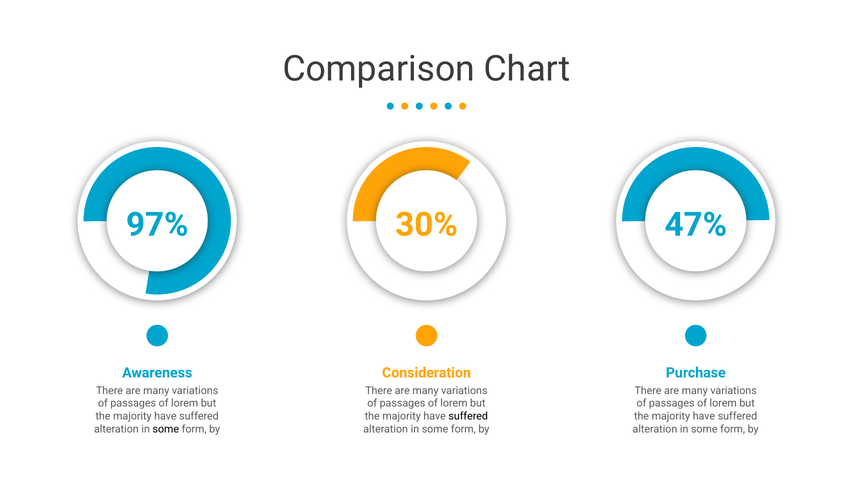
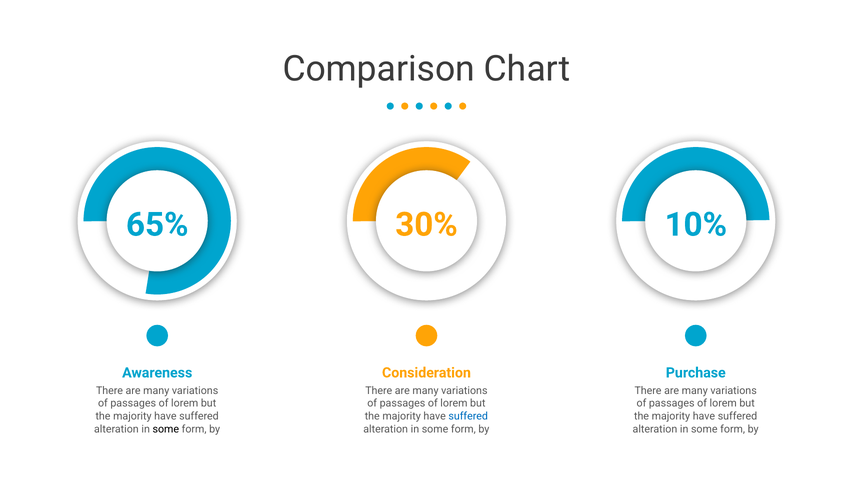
97%: 97% -> 65% (157, 225)
47%: 47% -> 10% (696, 225)
suffered colour: black -> blue (468, 416)
